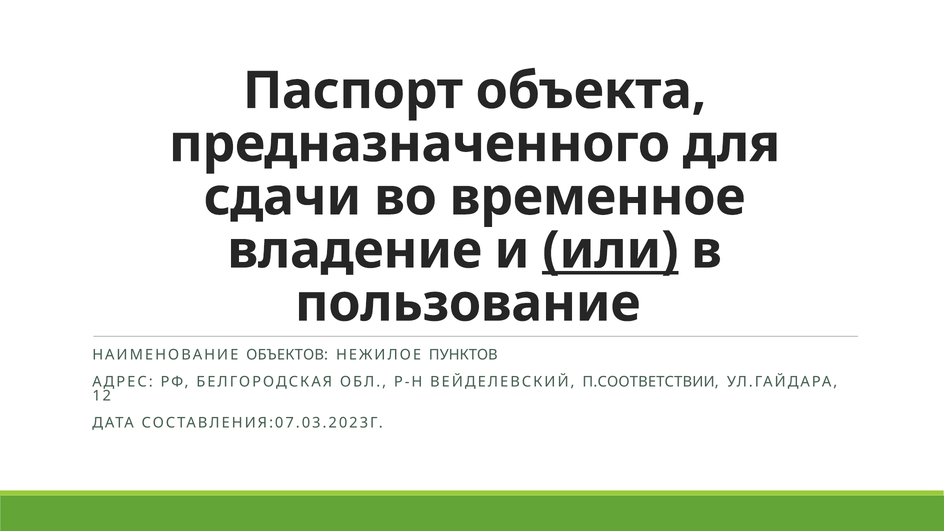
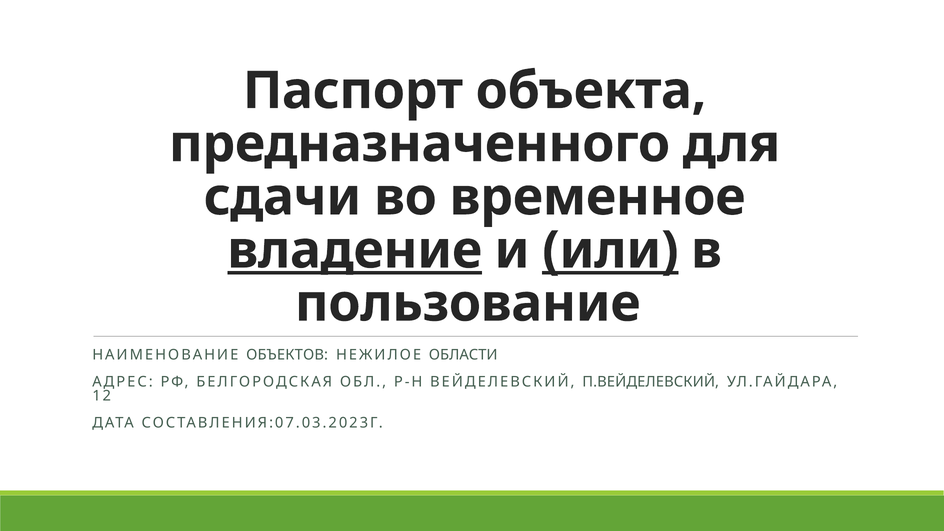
владение underline: none -> present (355, 250)
ПУНКТОВ: ПУНКТОВ -> ОБЛАСТИ (463, 355)
П.СООТВЕТСТВИИ: П.СООТВЕТСТВИИ -> П.ВЕЙДЕЛЕВСКИЙ (651, 382)
